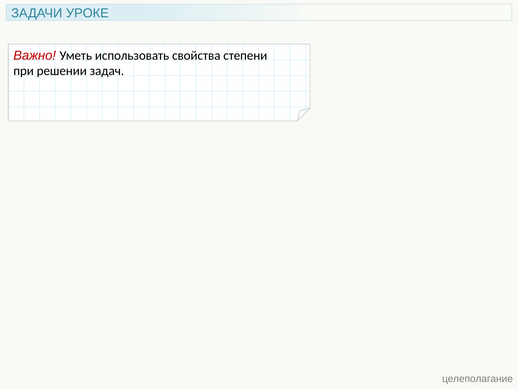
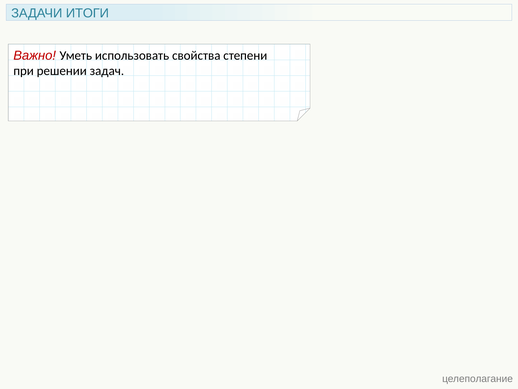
УРОКЕ: УРОКЕ -> ИТОГИ (87, 13)
